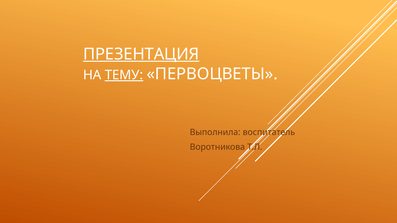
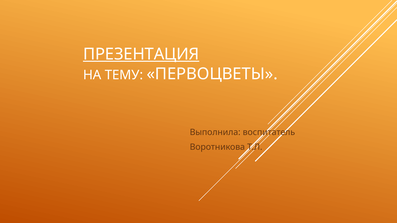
ТЕМУ underline: present -> none (124, 75)
